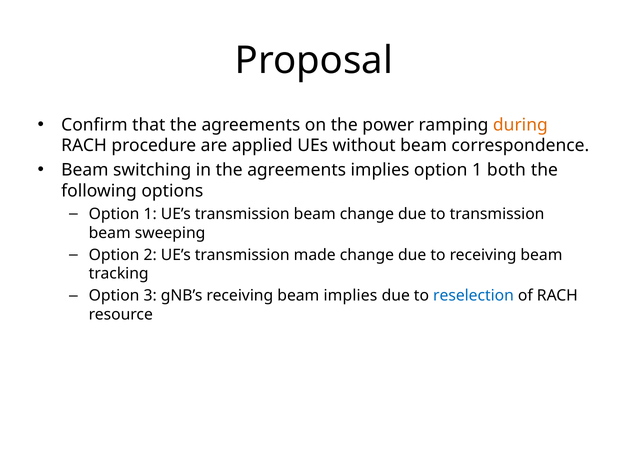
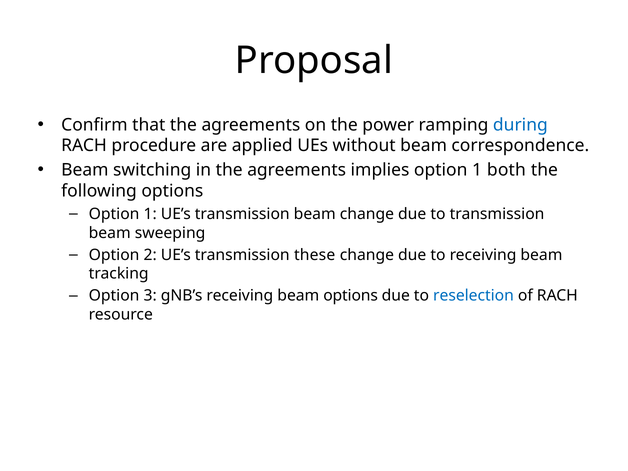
during colour: orange -> blue (520, 125)
made: made -> these (315, 255)
beam implies: implies -> options (351, 296)
